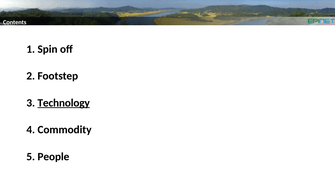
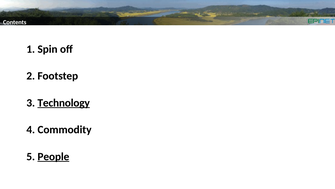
People underline: none -> present (53, 156)
